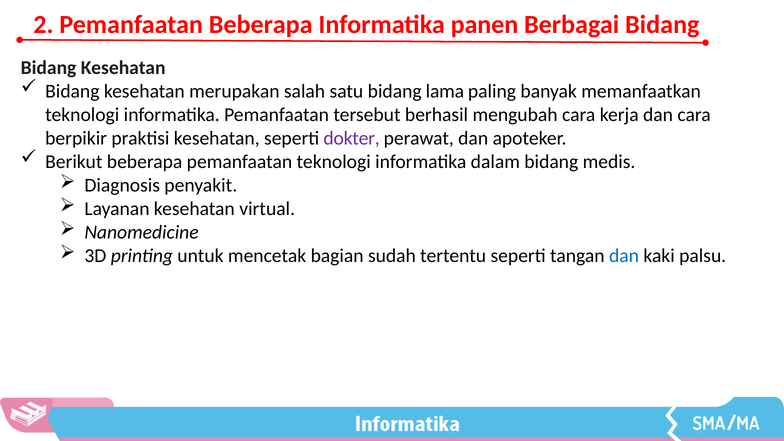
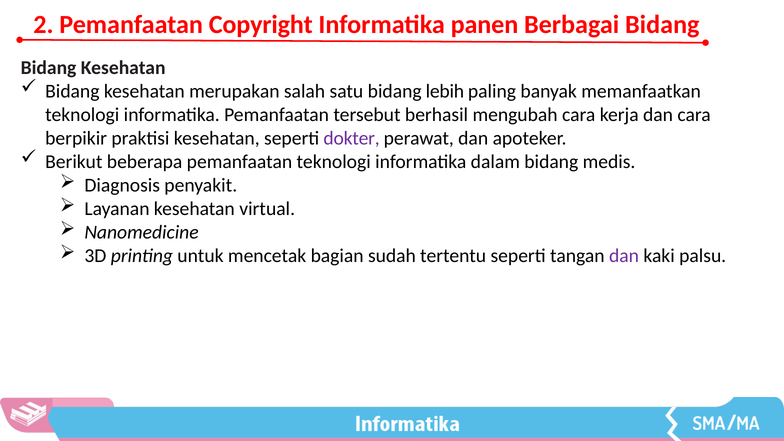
Pemanfaatan Beberapa: Beberapa -> Copyright (261, 24)
lama: lama -> lebih (445, 91)
dan colour: blue -> purple (624, 256)
